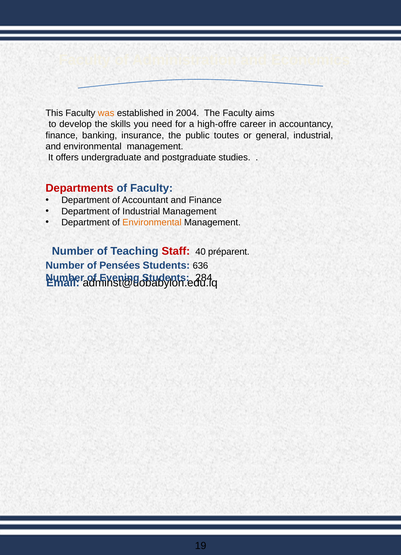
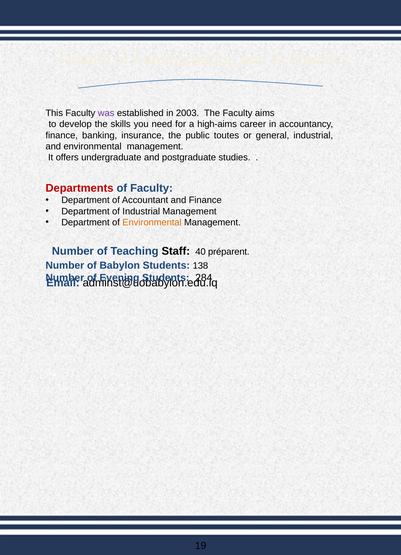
was colour: orange -> purple (106, 113)
2004: 2004 -> 2003 (188, 113)
high-offre: high-offre -> high-aims (217, 124)
Staff colour: red -> black (176, 251)
Pensées: Pensées -> Babylon (120, 265)
636: 636 -> 138 (200, 266)
